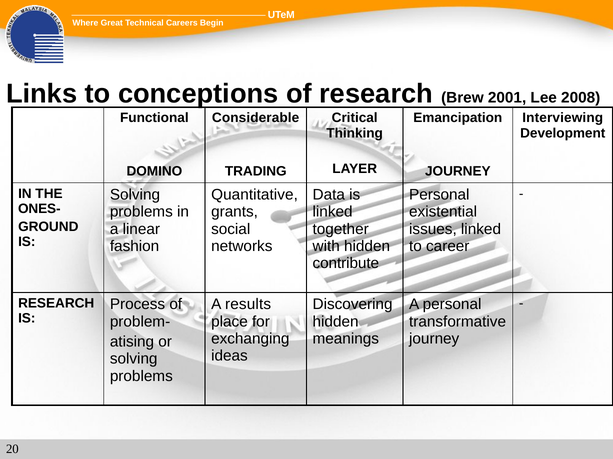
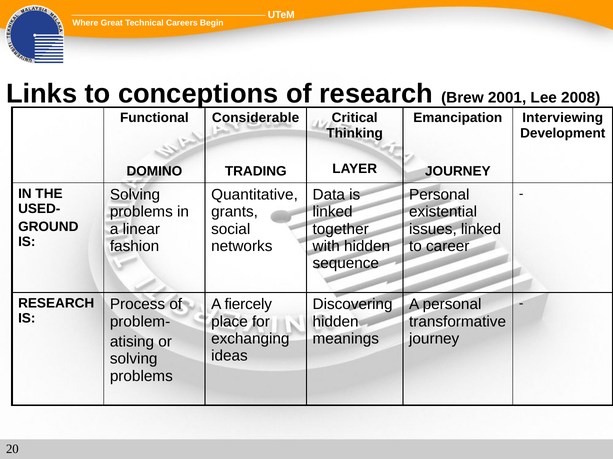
ONES-: ONES- -> USED- (39, 209)
contribute: contribute -> sequence (346, 264)
results: results -> fiercely (248, 305)
